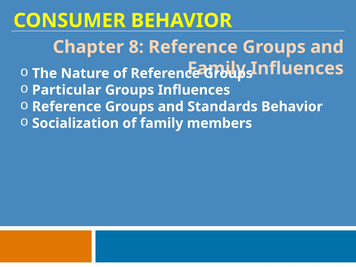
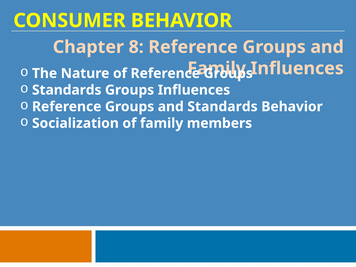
Particular: Particular -> Standards (67, 90)
